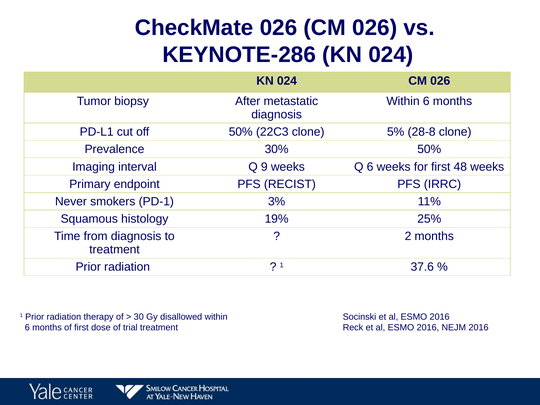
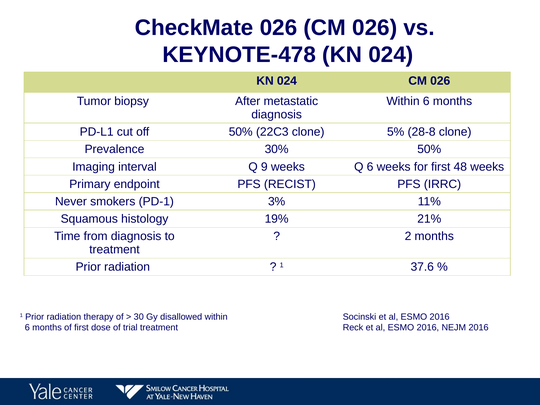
KEYNOTE-286: KEYNOTE-286 -> KEYNOTE-478 (239, 55)
25%: 25% -> 21% (429, 219)
